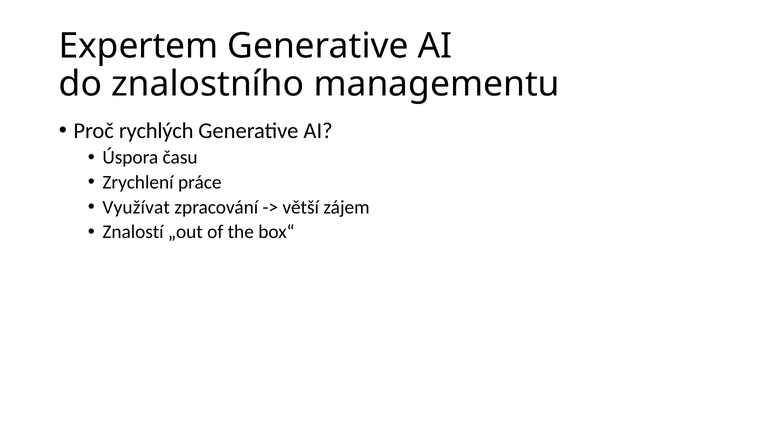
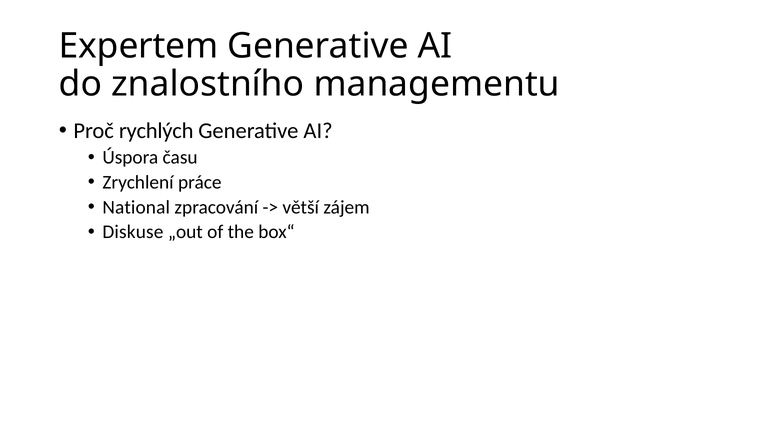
Využívat: Využívat -> National (136, 207)
Znalostí: Znalostí -> Diskuse (133, 232)
